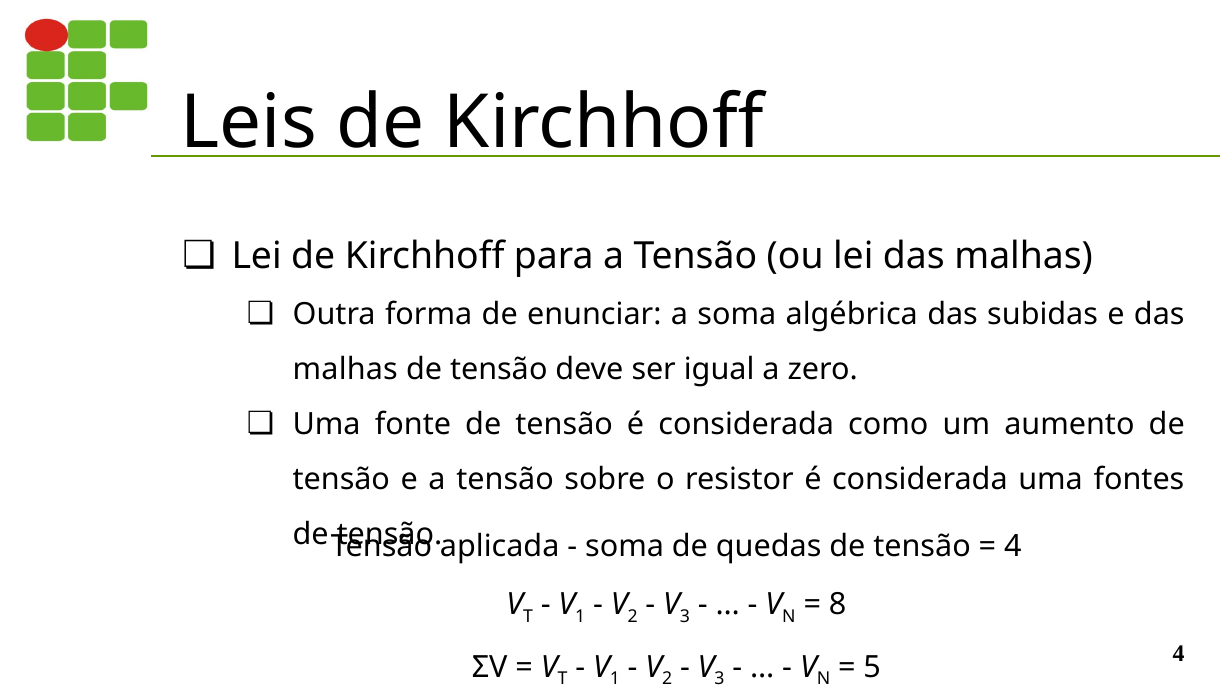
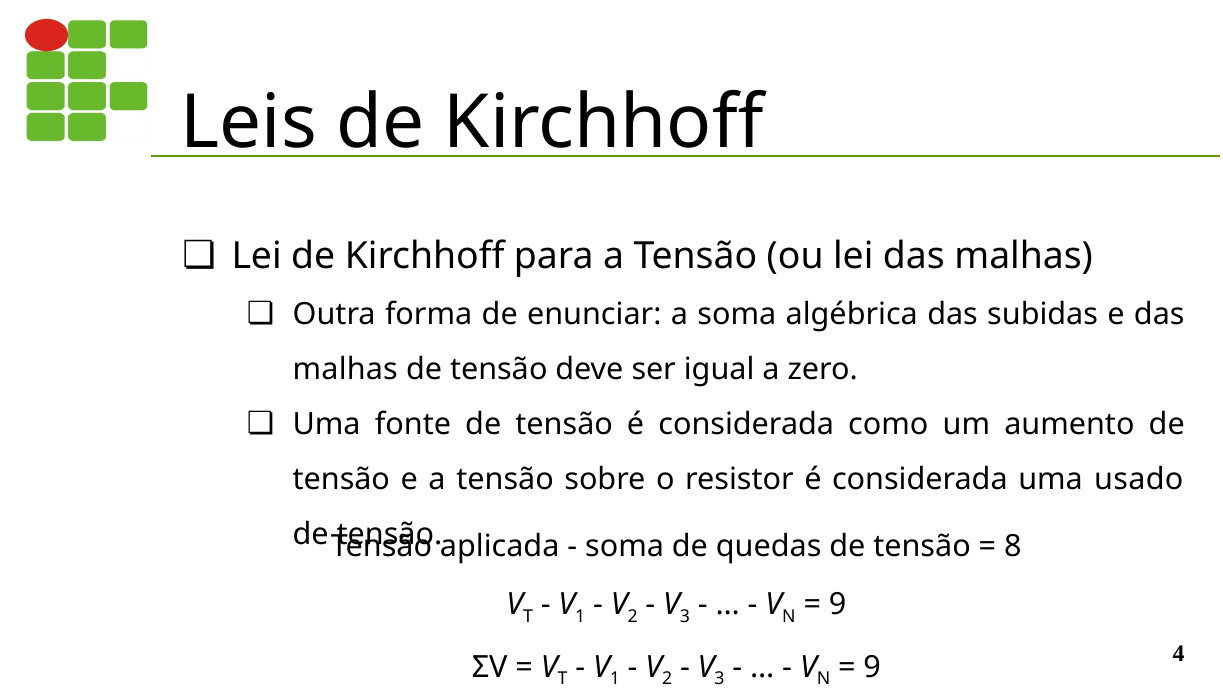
fontes: fontes -> usado (1139, 480)
4: 4 -> 8 (1013, 547)
8: 8 -> 9 (838, 604)
5: 5 -> 9 (872, 667)
